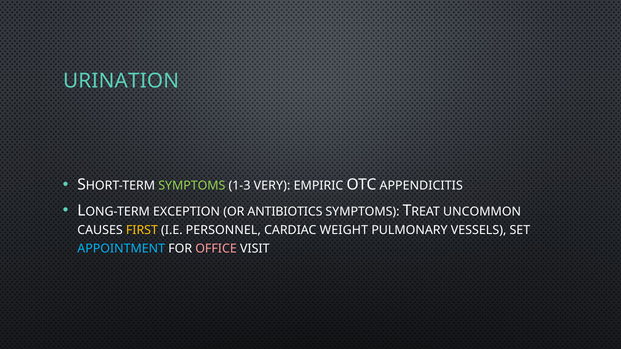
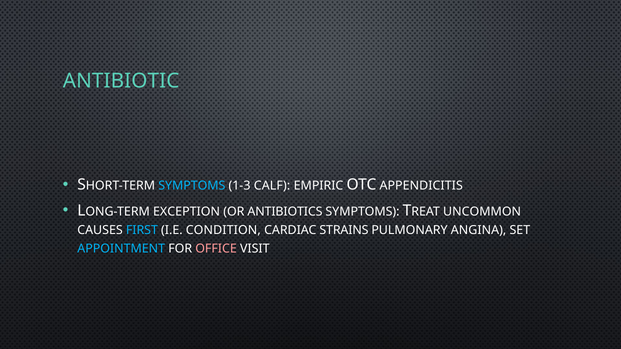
URINATION: URINATION -> ANTIBIOTIC (121, 81)
SYMPTOMS colour: light green -> light blue (192, 186)
VERY: VERY -> CALF (272, 186)
FIRST colour: yellow -> light blue (142, 230)
PERSONNEL: PERSONNEL -> CONDITION (223, 230)
WEIGHT: WEIGHT -> STRAINS (344, 230)
VESSELS: VESSELS -> ANGINA (479, 230)
